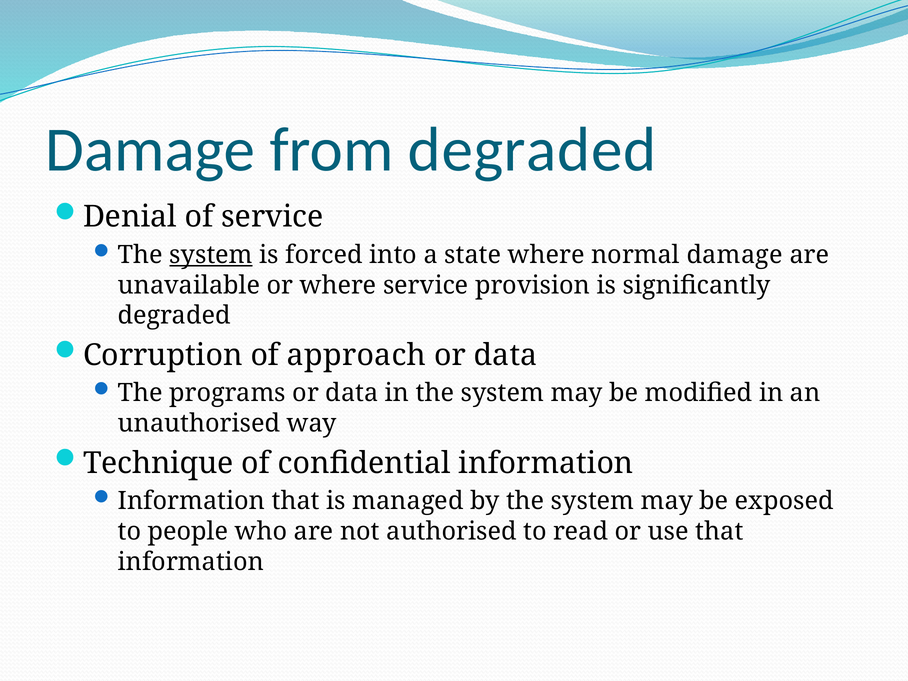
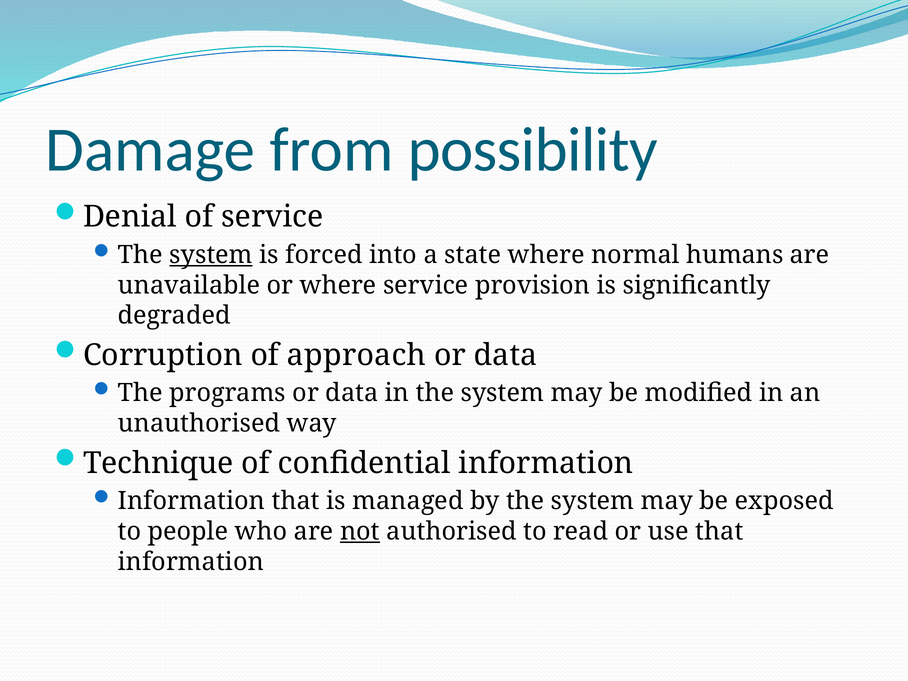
from degraded: degraded -> possibility (533, 150)
normal damage: damage -> humans (735, 255)
not underline: none -> present (360, 531)
